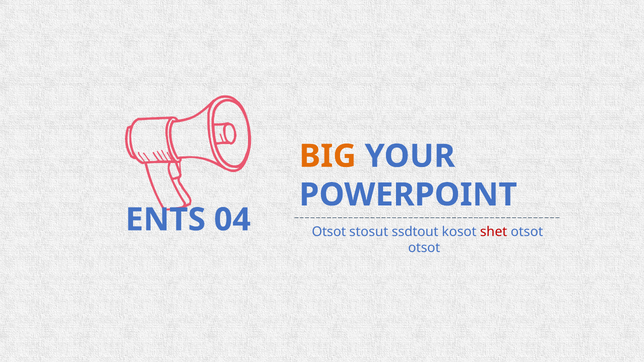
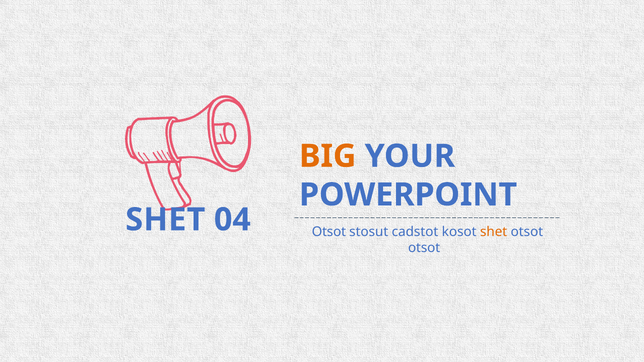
ENTS: ENTS -> SHET (165, 220)
ssdtout: ssdtout -> cadstot (415, 232)
shet colour: red -> orange (494, 232)
